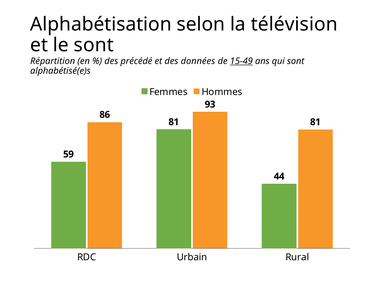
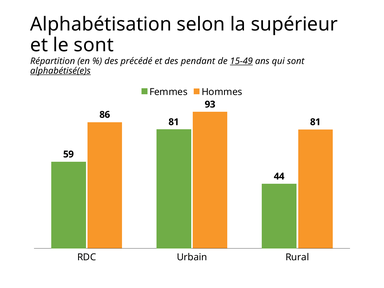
télévision: télévision -> supérieur (294, 24)
données: données -> pendant (198, 61)
alphabétisé(e)s underline: none -> present (60, 71)
